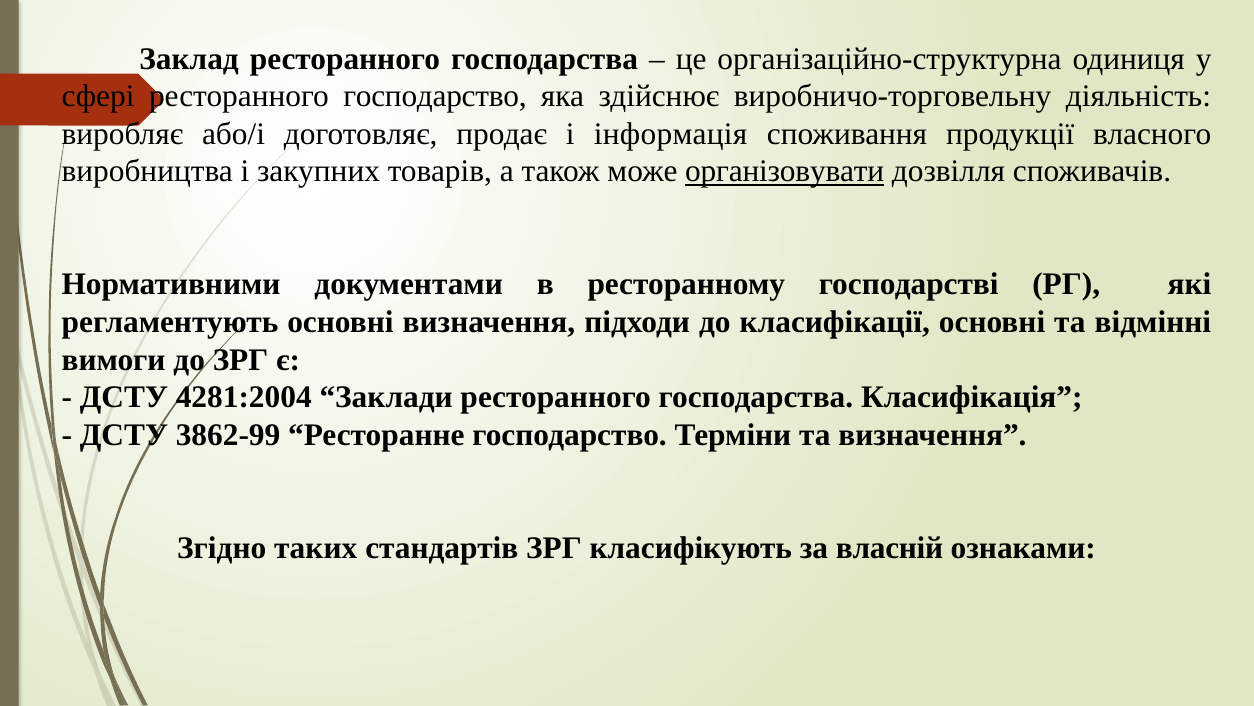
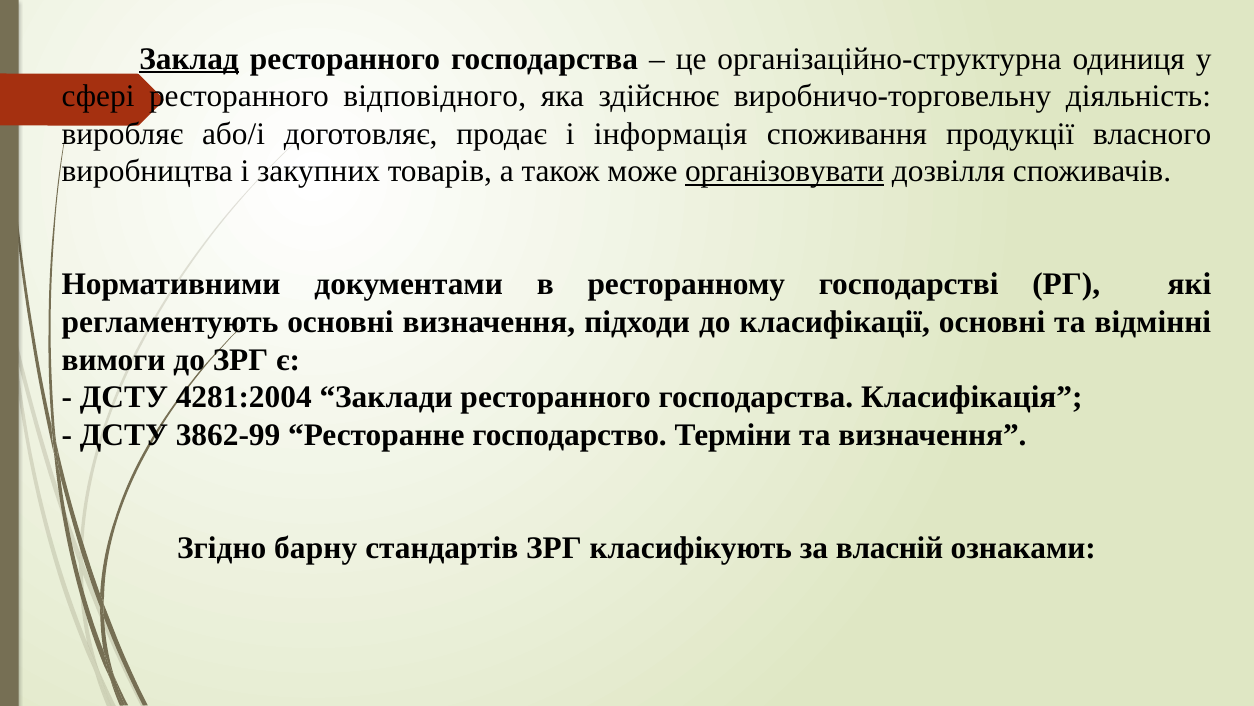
Заклад underline: none -> present (189, 59)
ресторанного господарство: господарство -> відповідного (435, 96)
таких: таких -> барну (316, 548)
